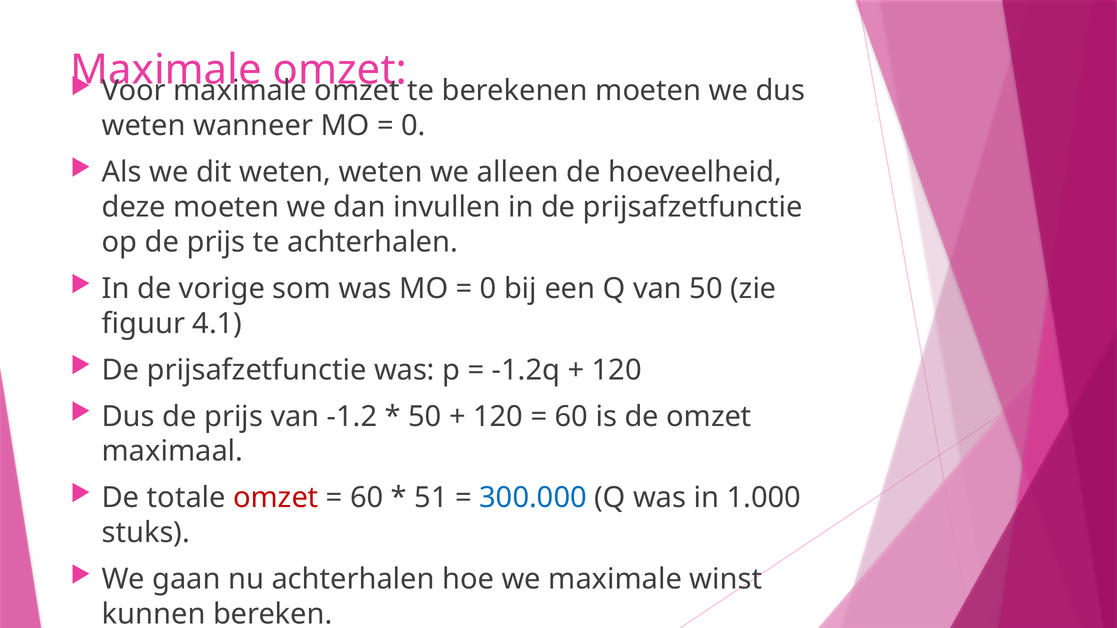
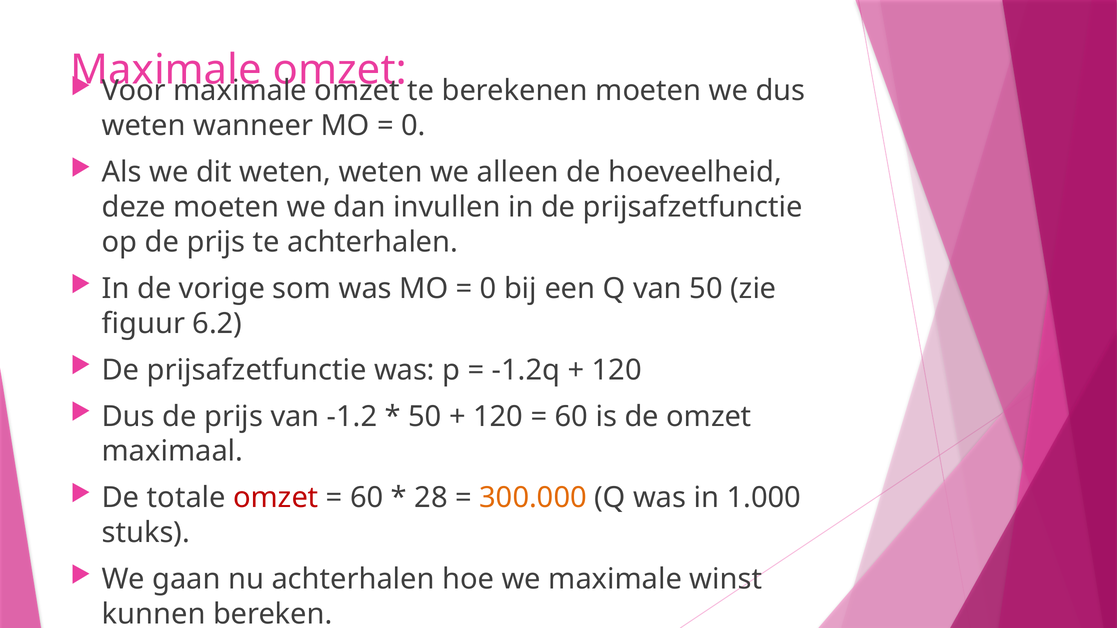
4.1: 4.1 -> 6.2 (217, 324)
51: 51 -> 28 (431, 498)
300.000 colour: blue -> orange (533, 498)
